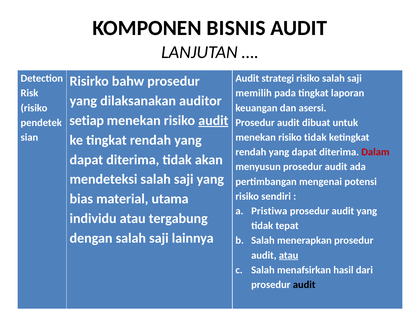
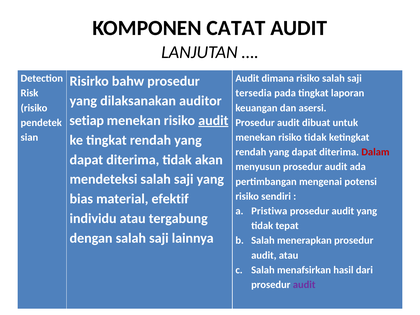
BISNIS: BISNIS -> CATAT (236, 28)
strategi: strategi -> dimana (278, 78)
memilih: memilih -> tersedia (254, 93)
utama: utama -> efektif (170, 199)
atau underline: present -> none (289, 255)
audit colour: black -> purple (304, 285)
